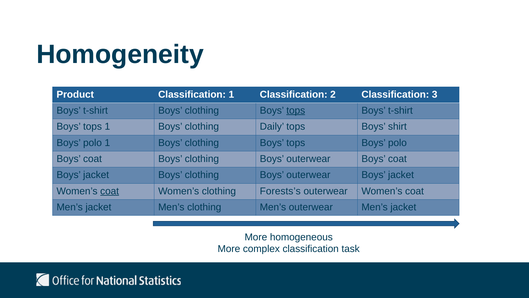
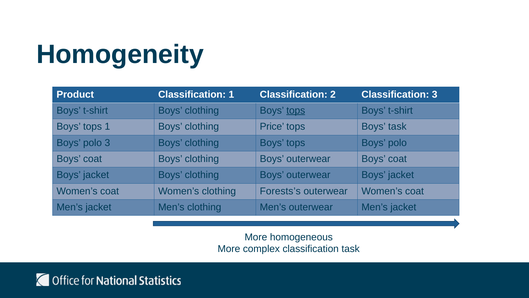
Daily: Daily -> Price (272, 126)
Boys shirt: shirt -> task (397, 126)
polo 1: 1 -> 3 (107, 143)
coat underline: present -> none (110, 191)
